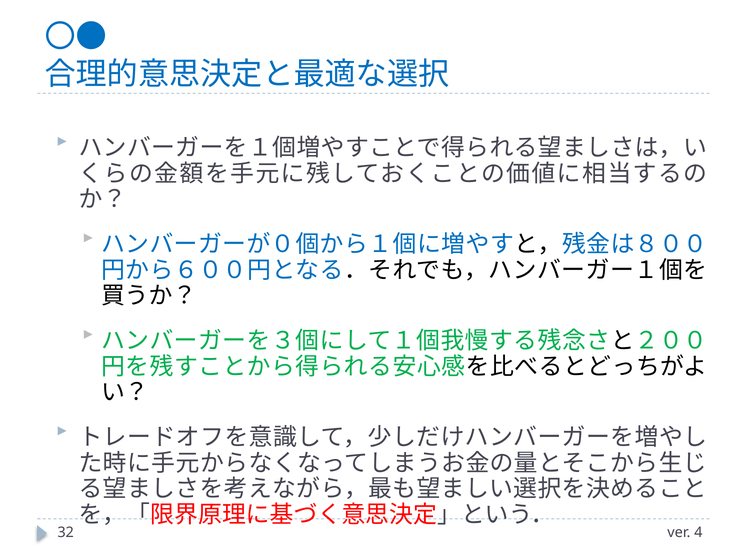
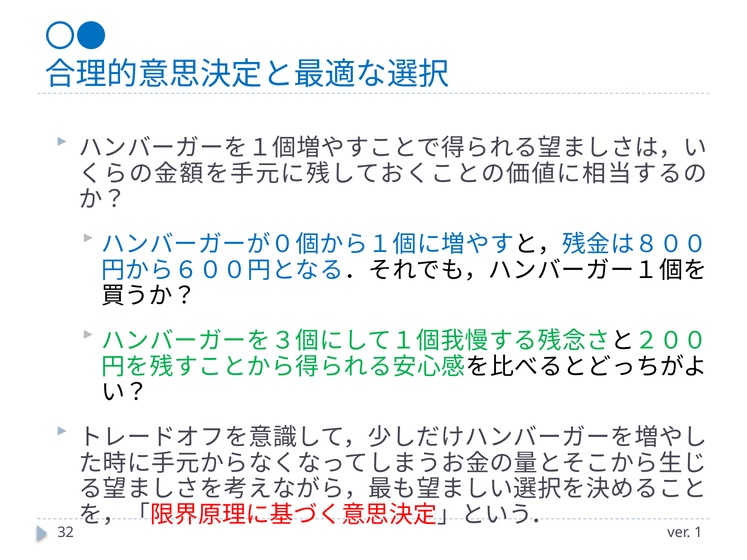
4: 4 -> 1 (698, 533)
